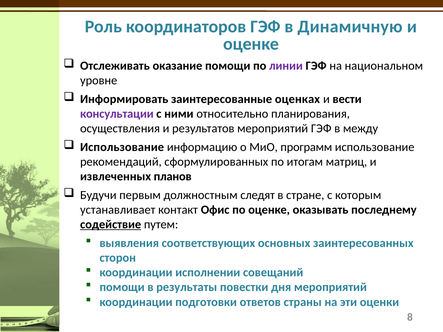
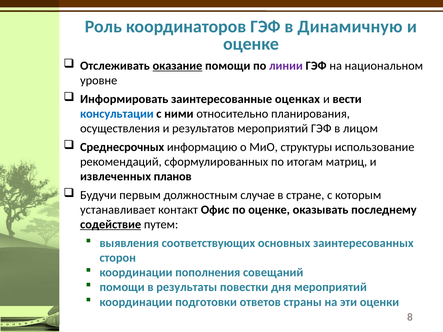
оказание underline: none -> present (177, 66)
консультации colour: purple -> blue (117, 114)
между: между -> лицом (360, 129)
Использование: Использование -> Среднесрочных (122, 147)
программ: программ -> структуры (306, 147)
следят: следят -> случае (258, 195)
исполнении: исполнении -> пополнения (208, 273)
